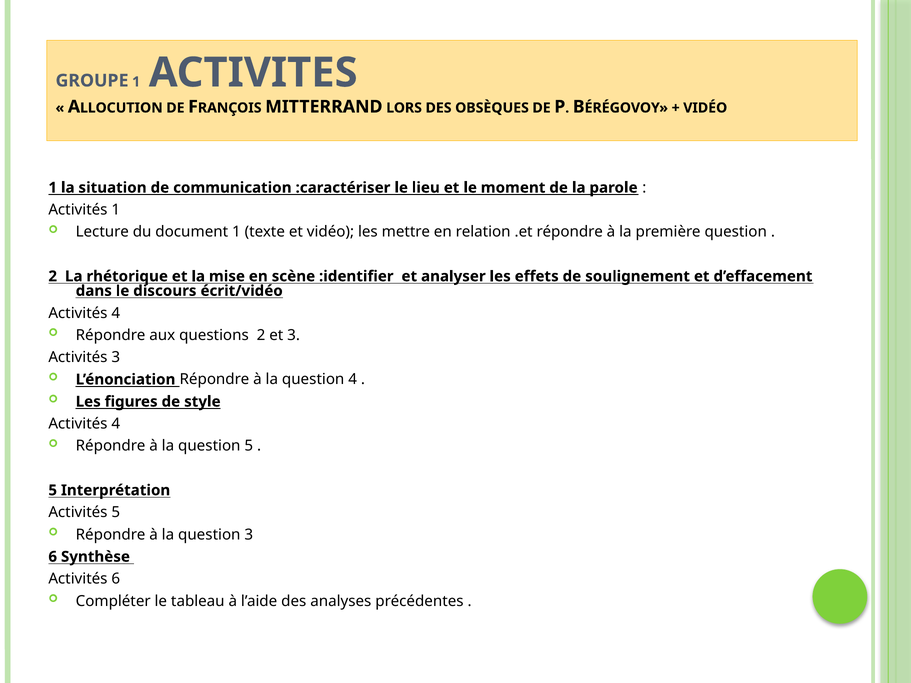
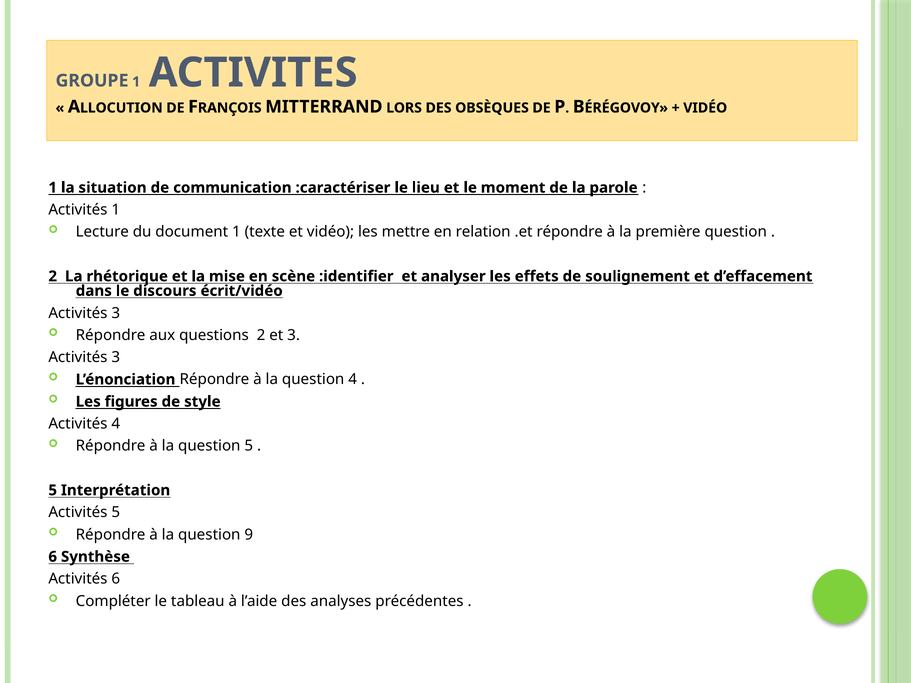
4: 4 -> 3 (116, 313)
question 3: 3 -> 9 (249, 535)
